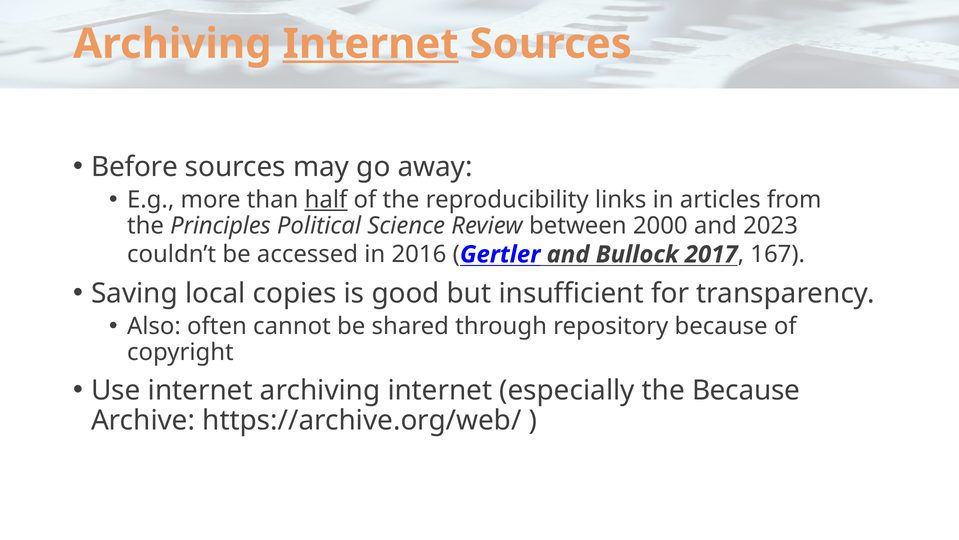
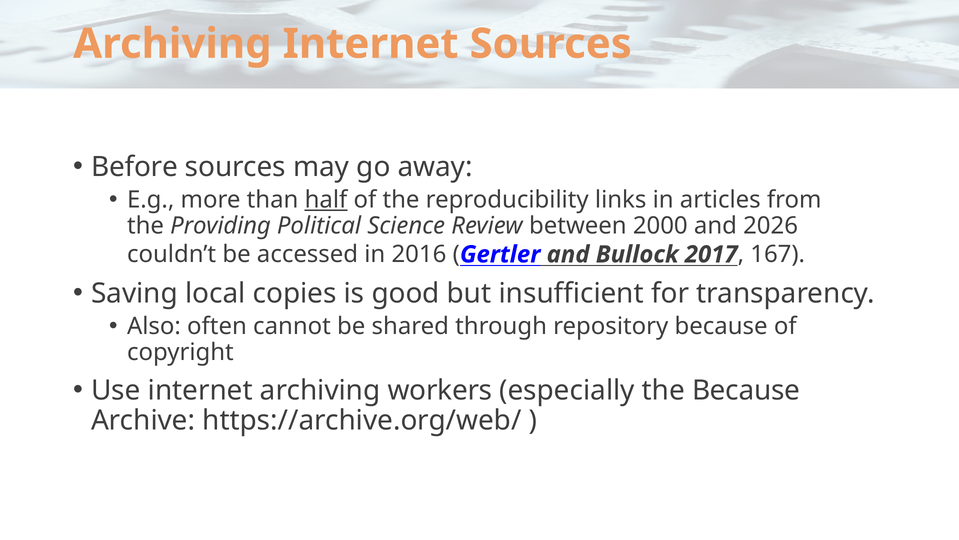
Internet underline: present -> none (371, 44)
Principles: Principles -> Providing (221, 226)
2023: 2023 -> 2026 (771, 226)
internet archiving internet: internet -> workers (440, 390)
